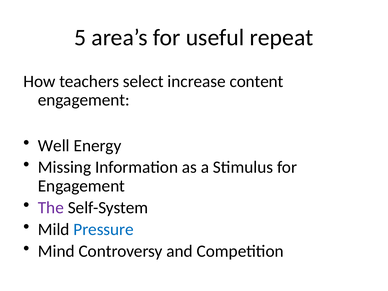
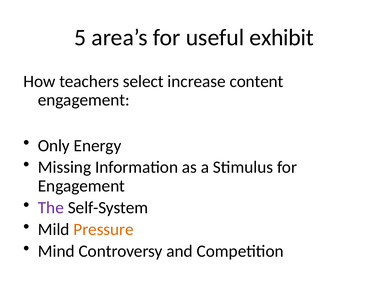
repeat: repeat -> exhibit (282, 38)
Well: Well -> Only (54, 146)
Pressure colour: blue -> orange (104, 229)
